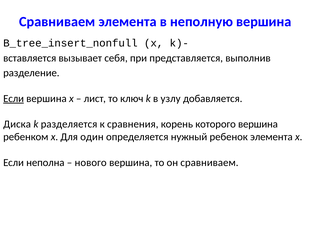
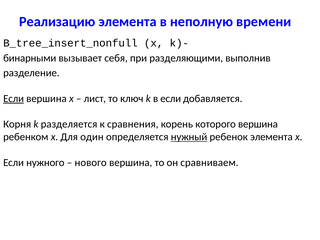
Сравниваем: Сравниваем -> Реализацию (57, 22)
неполную вершина: вершина -> времени (264, 22)
вставляется: вставляется -> бинарными (30, 58)
представляется: представляется -> разделяющими (186, 58)
в узлу: узлу -> если (171, 99)
Диска: Диска -> Корня (17, 124)
нужный underline: none -> present (189, 137)
неполна: неполна -> нужного (45, 163)
